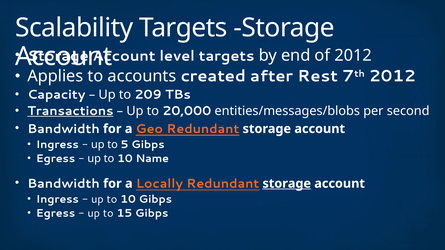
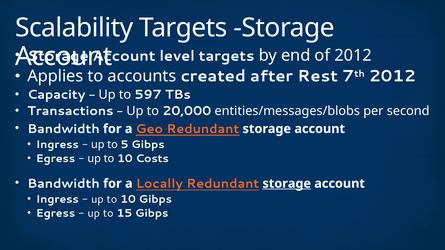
209: 209 -> 597 (148, 95)
Transactions underline: present -> none (70, 111)
Name: Name -> Costs (152, 159)
